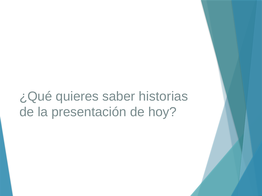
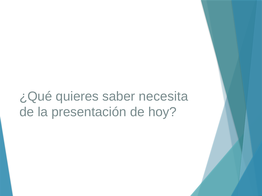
historias: historias -> necesita (163, 97)
